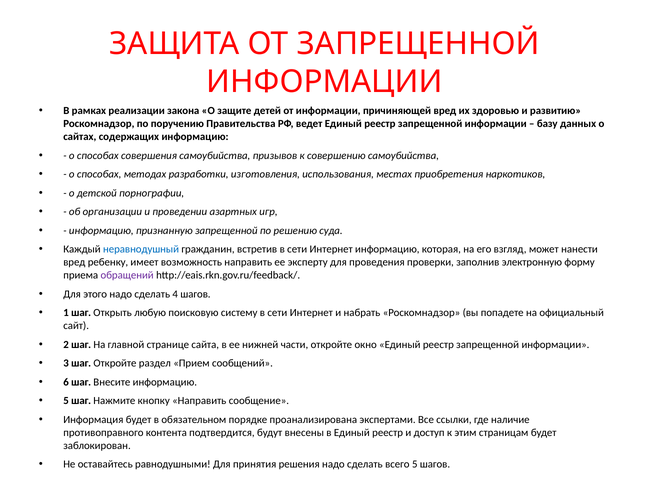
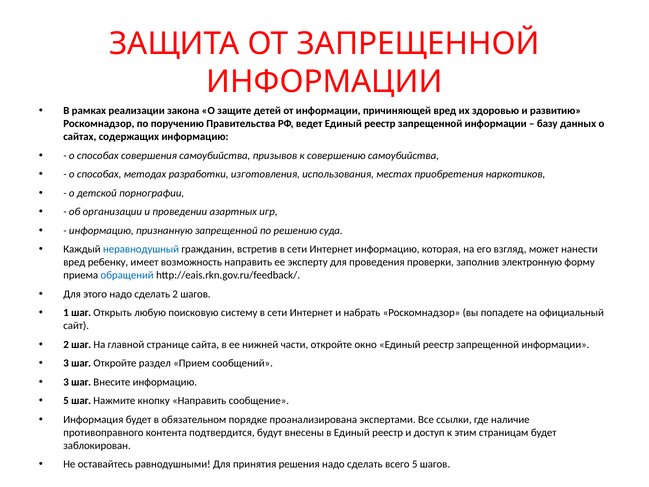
обращений colour: purple -> blue (127, 275)
сделать 4: 4 -> 2 (175, 294)
6: 6 -> 3 (66, 382)
